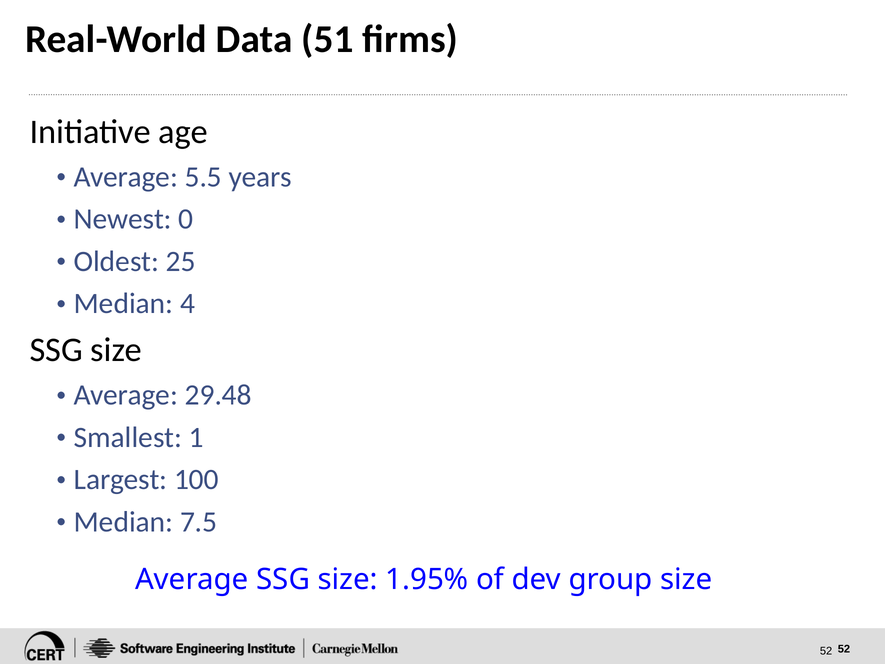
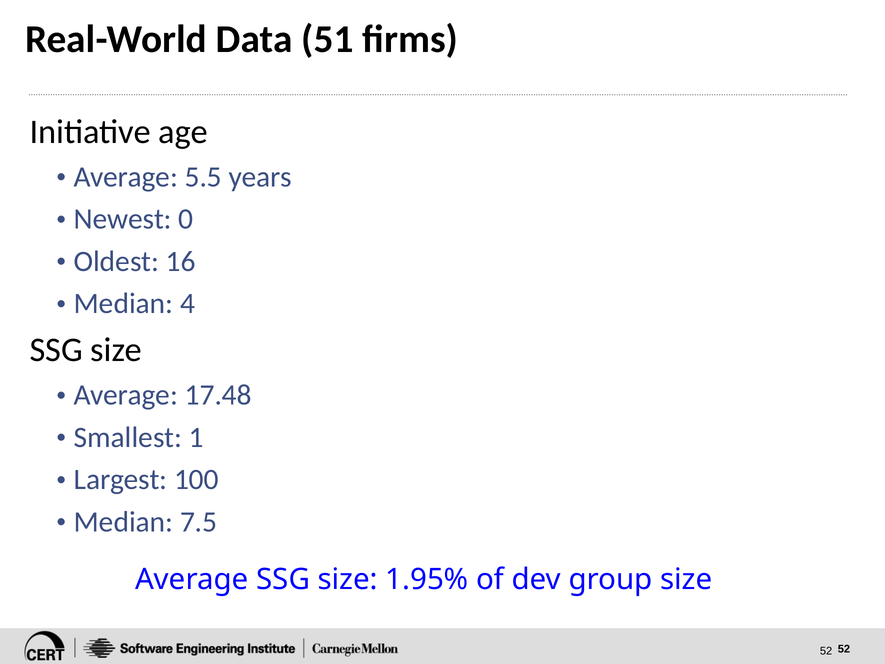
25: 25 -> 16 (181, 261)
29.48: 29.48 -> 17.48 (218, 395)
